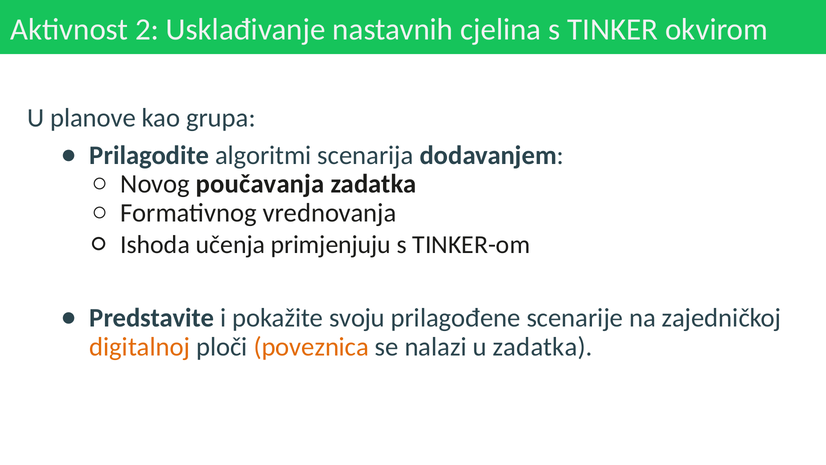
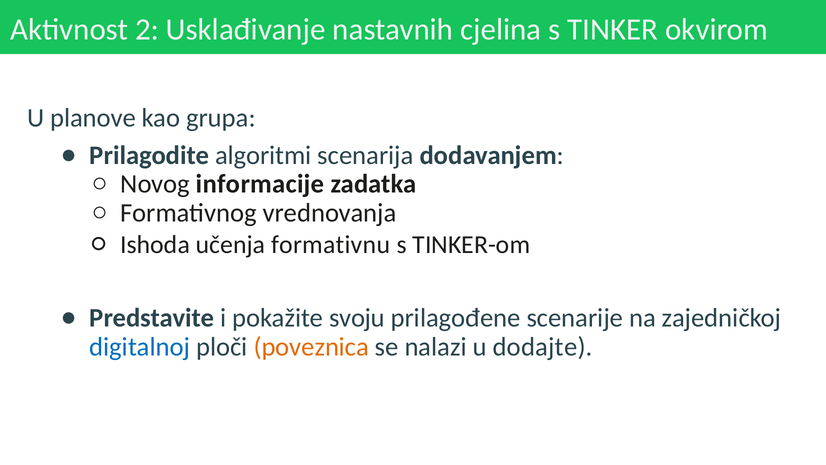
poučavanja: poučavanja -> informacije (260, 184)
primjenjuju: primjenjuju -> formativnu (331, 245)
digitalnoj colour: orange -> blue (140, 347)
u zadatka: zadatka -> dodajte (543, 347)
